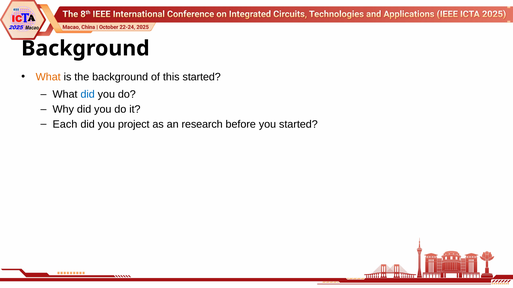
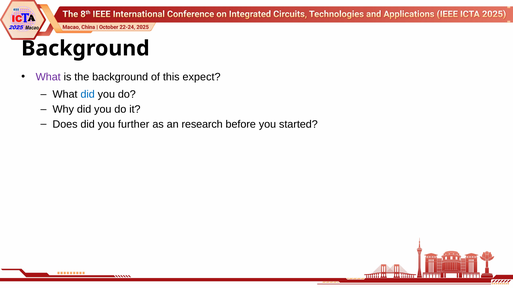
What colour: orange -> purple (48, 77)
this started: started -> expect (202, 77)
Each: Each -> Does (65, 125)
project: project -> further (134, 125)
